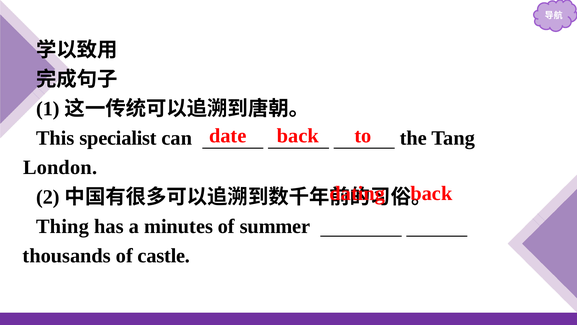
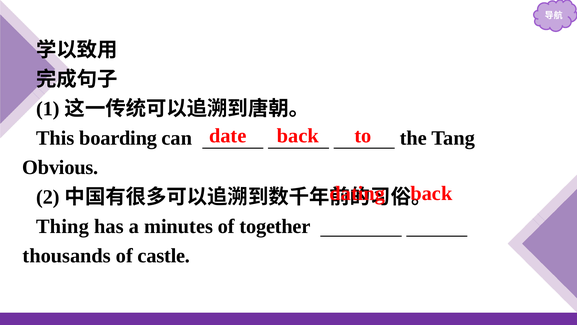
specialist: specialist -> boarding (118, 138)
London: London -> Obvious (60, 167)
summer: summer -> together (275, 226)
